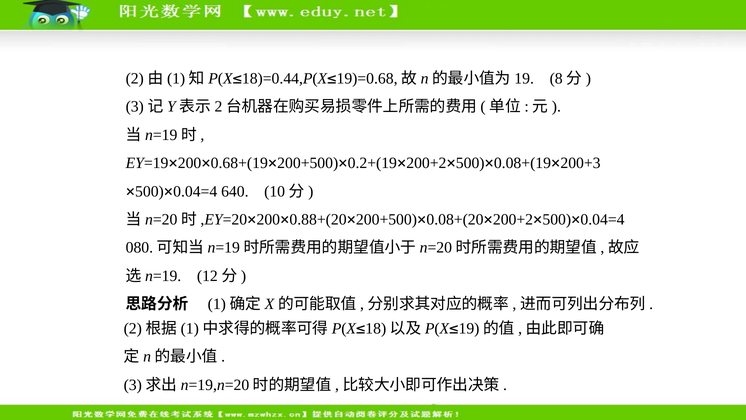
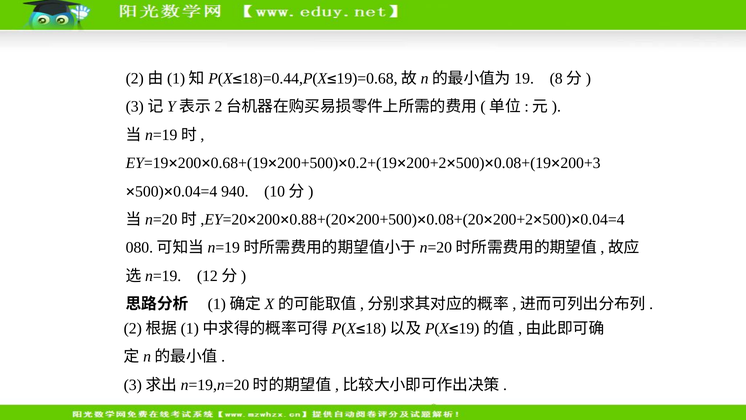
640: 640 -> 940 (235, 191)
